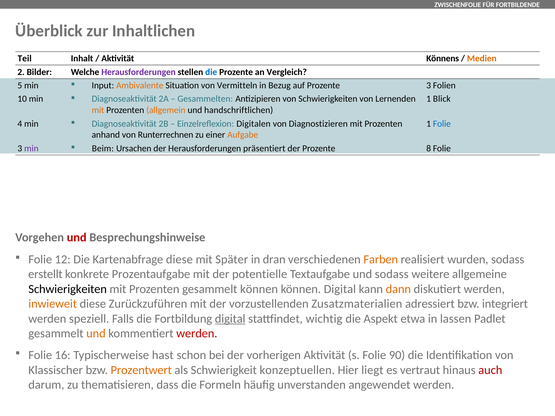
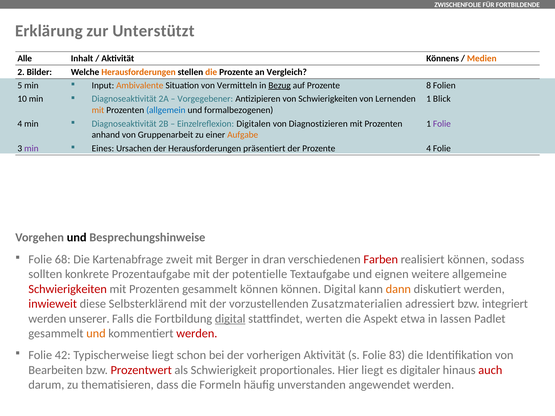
Überblick: Überblick -> Erklärung (49, 31)
Inhaltlichen: Inhaltlichen -> Unterstützt (154, 31)
Teil: Teil -> Alle (25, 59)
Herausforderungen colour: purple -> orange (139, 72)
die colour: blue -> orange (211, 72)
Bezug underline: none -> present (280, 85)
Prozente 3: 3 -> 8 (429, 85)
Gesammelten: Gesammelten -> Vorgegebener (205, 99)
allgemein colour: orange -> blue (166, 110)
handschriftlichen: handschriftlichen -> formalbezogenen (239, 110)
Folie colour: blue -> purple (442, 124)
Runterrechnen: Runterrechnen -> Gruppenarbeit (166, 135)
Beim: Beim -> Eines (103, 148)
Prozente 8: 8 -> 4 (429, 148)
und colour: red -> black (77, 238)
12: 12 -> 68 (63, 260)
Kartenabfrage diese: diese -> zweit (179, 260)
Später: Später -> Berger (232, 260)
Farben colour: orange -> red (381, 260)
realisiert wurden: wurden -> können (468, 260)
erstellt: erstellt -> sollten (45, 274)
und sodass: sodass -> eignen (392, 274)
Schwierigkeiten colour: black -> red (68, 289)
inwieweit colour: orange -> red (53, 304)
Zurückzuführen: Zurückzuführen -> Selbsterklärend (148, 304)
speziell: speziell -> unserer (89, 319)
wichtig: wichtig -> werten (324, 319)
16: 16 -> 42 (63, 355)
Typischerweise hast: hast -> liegt (163, 355)
90: 90 -> 83 (397, 355)
Klassischer: Klassischer -> Bearbeiten (56, 370)
Prozentwert colour: orange -> red (141, 370)
konzeptuellen: konzeptuellen -> proportionales (297, 370)
vertraut: vertraut -> digitaler (420, 370)
